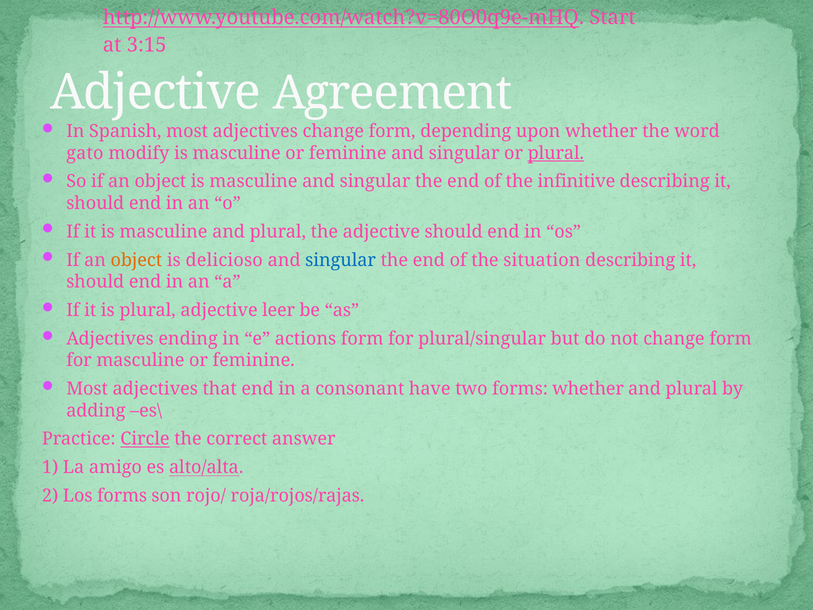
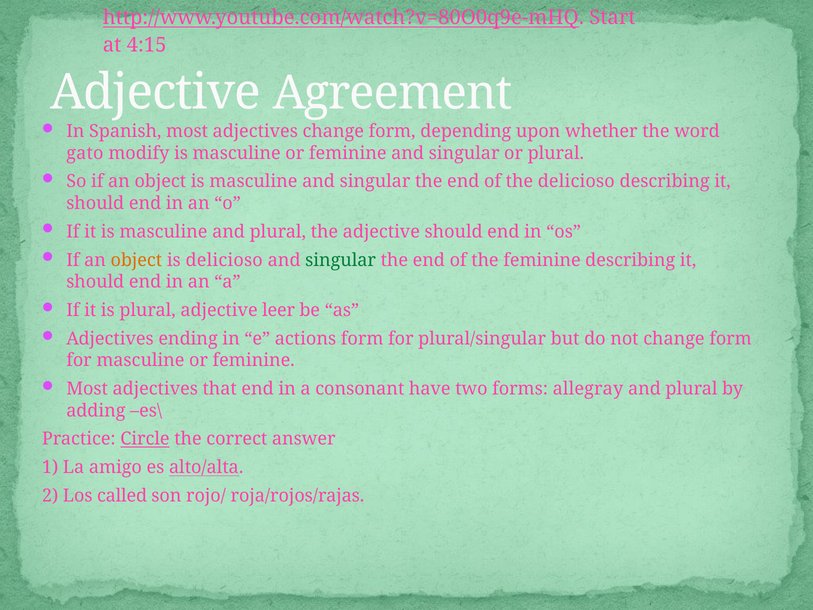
3:15: 3:15 -> 4:15 (147, 45)
plural underline: present -> none (556, 153)
the infinitive: infinitive -> delicioso (576, 181)
singular colour: blue -> green (341, 260)
the situation: situation -> feminine (542, 260)
forms whether: whether -> allegray (588, 389)
Los forms: forms -> called (122, 496)
